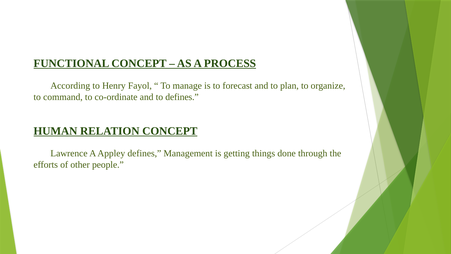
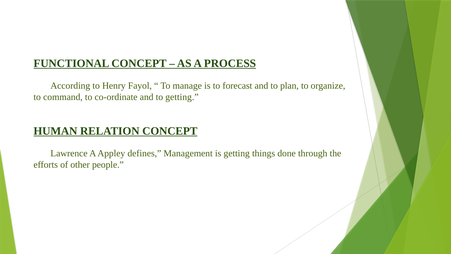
to defines: defines -> getting (182, 97)
